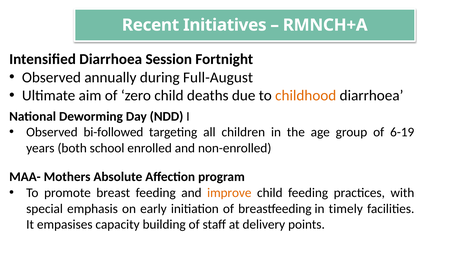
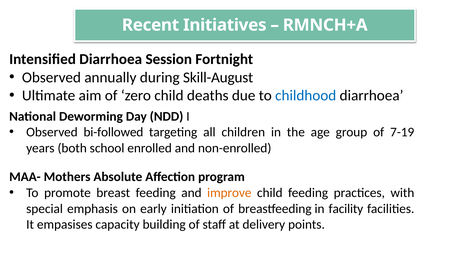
Full-August: Full-August -> Skill-August (218, 78)
childhood colour: orange -> blue (306, 96)
6-19: 6-19 -> 7-19 (402, 132)
timely: timely -> facility (346, 209)
